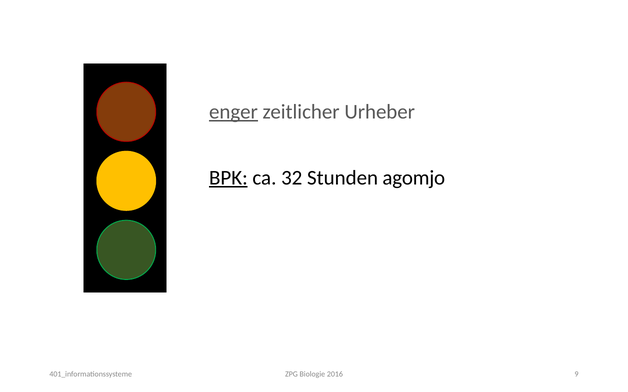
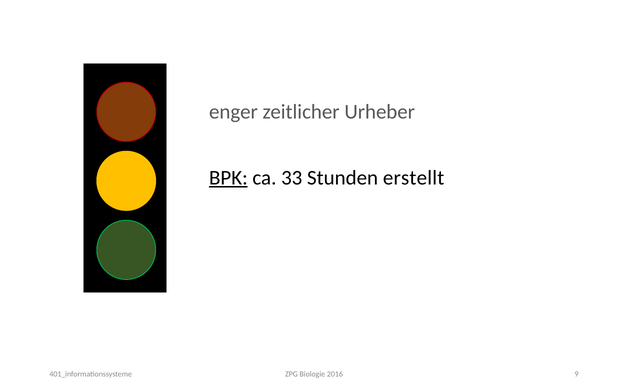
enger underline: present -> none (233, 112)
32: 32 -> 33 (292, 178)
agomjo: agomjo -> erstellt (414, 178)
